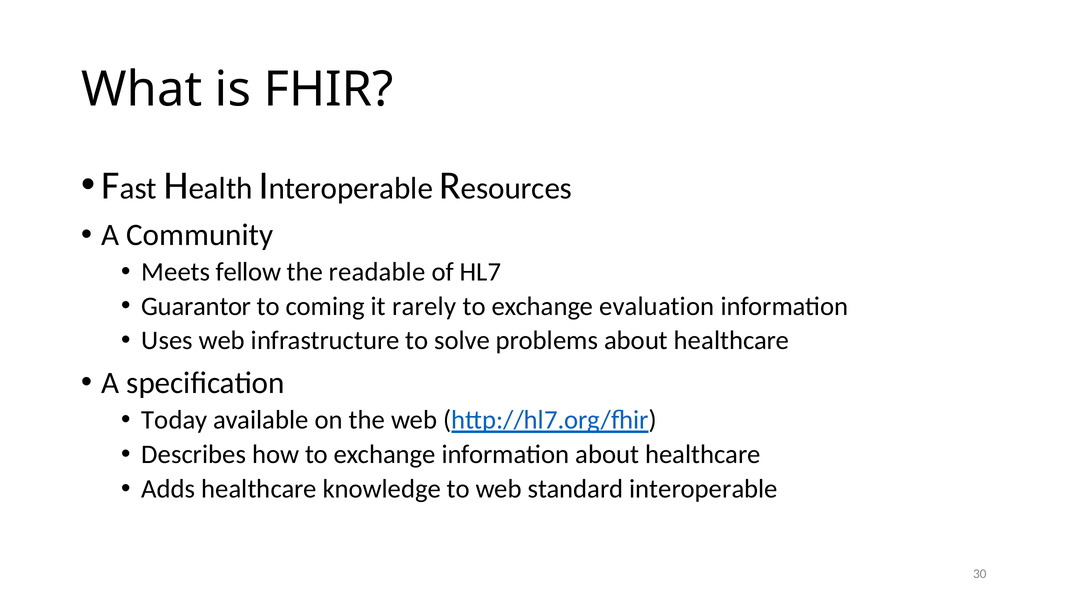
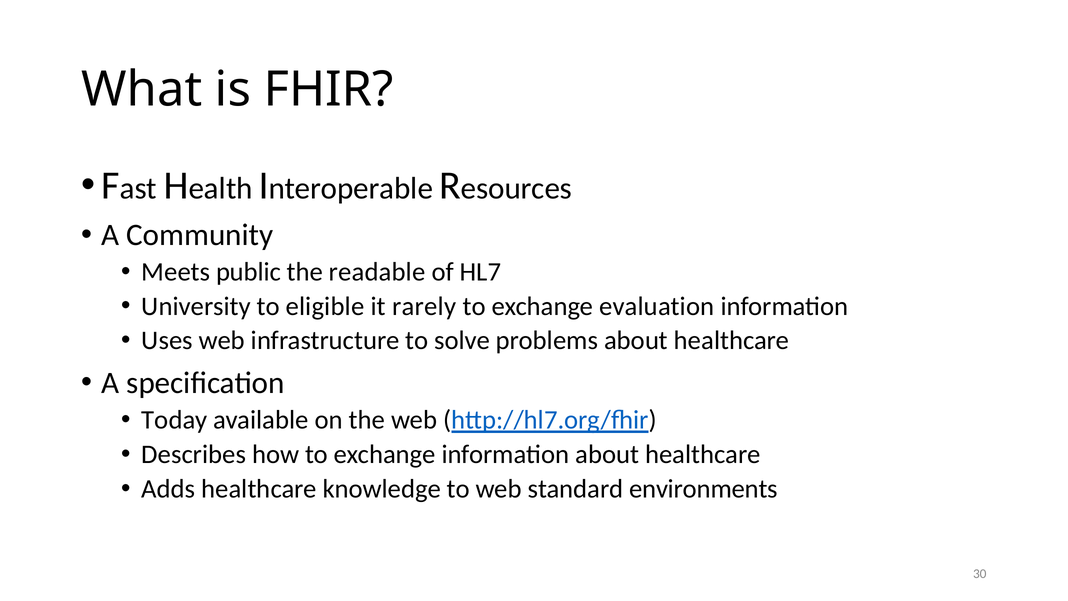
fellow: fellow -> public (248, 272)
Guarantor: Guarantor -> University (196, 306)
coming: coming -> eligible (325, 306)
interoperable: interoperable -> environments (704, 489)
